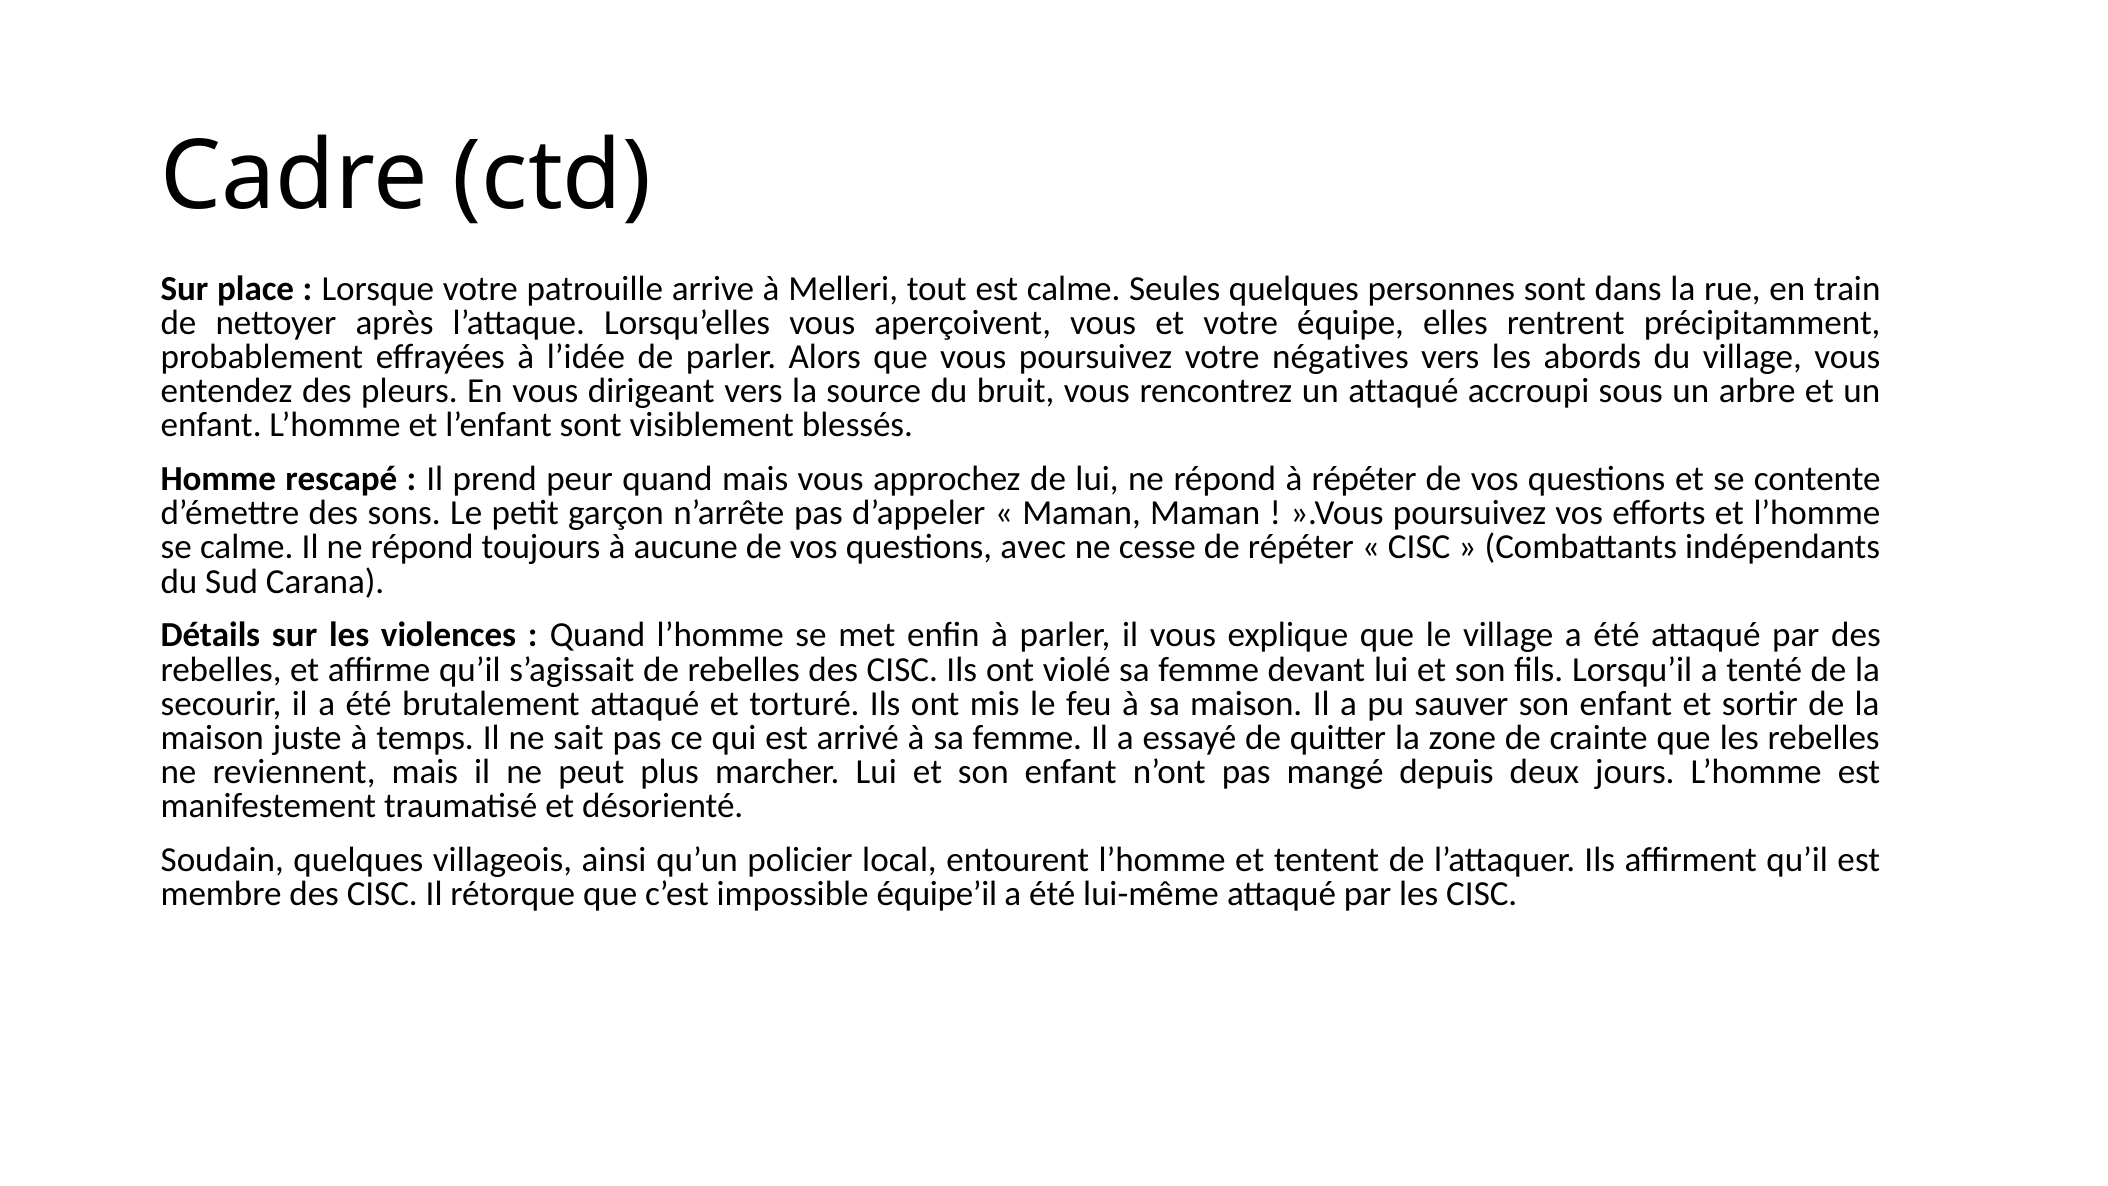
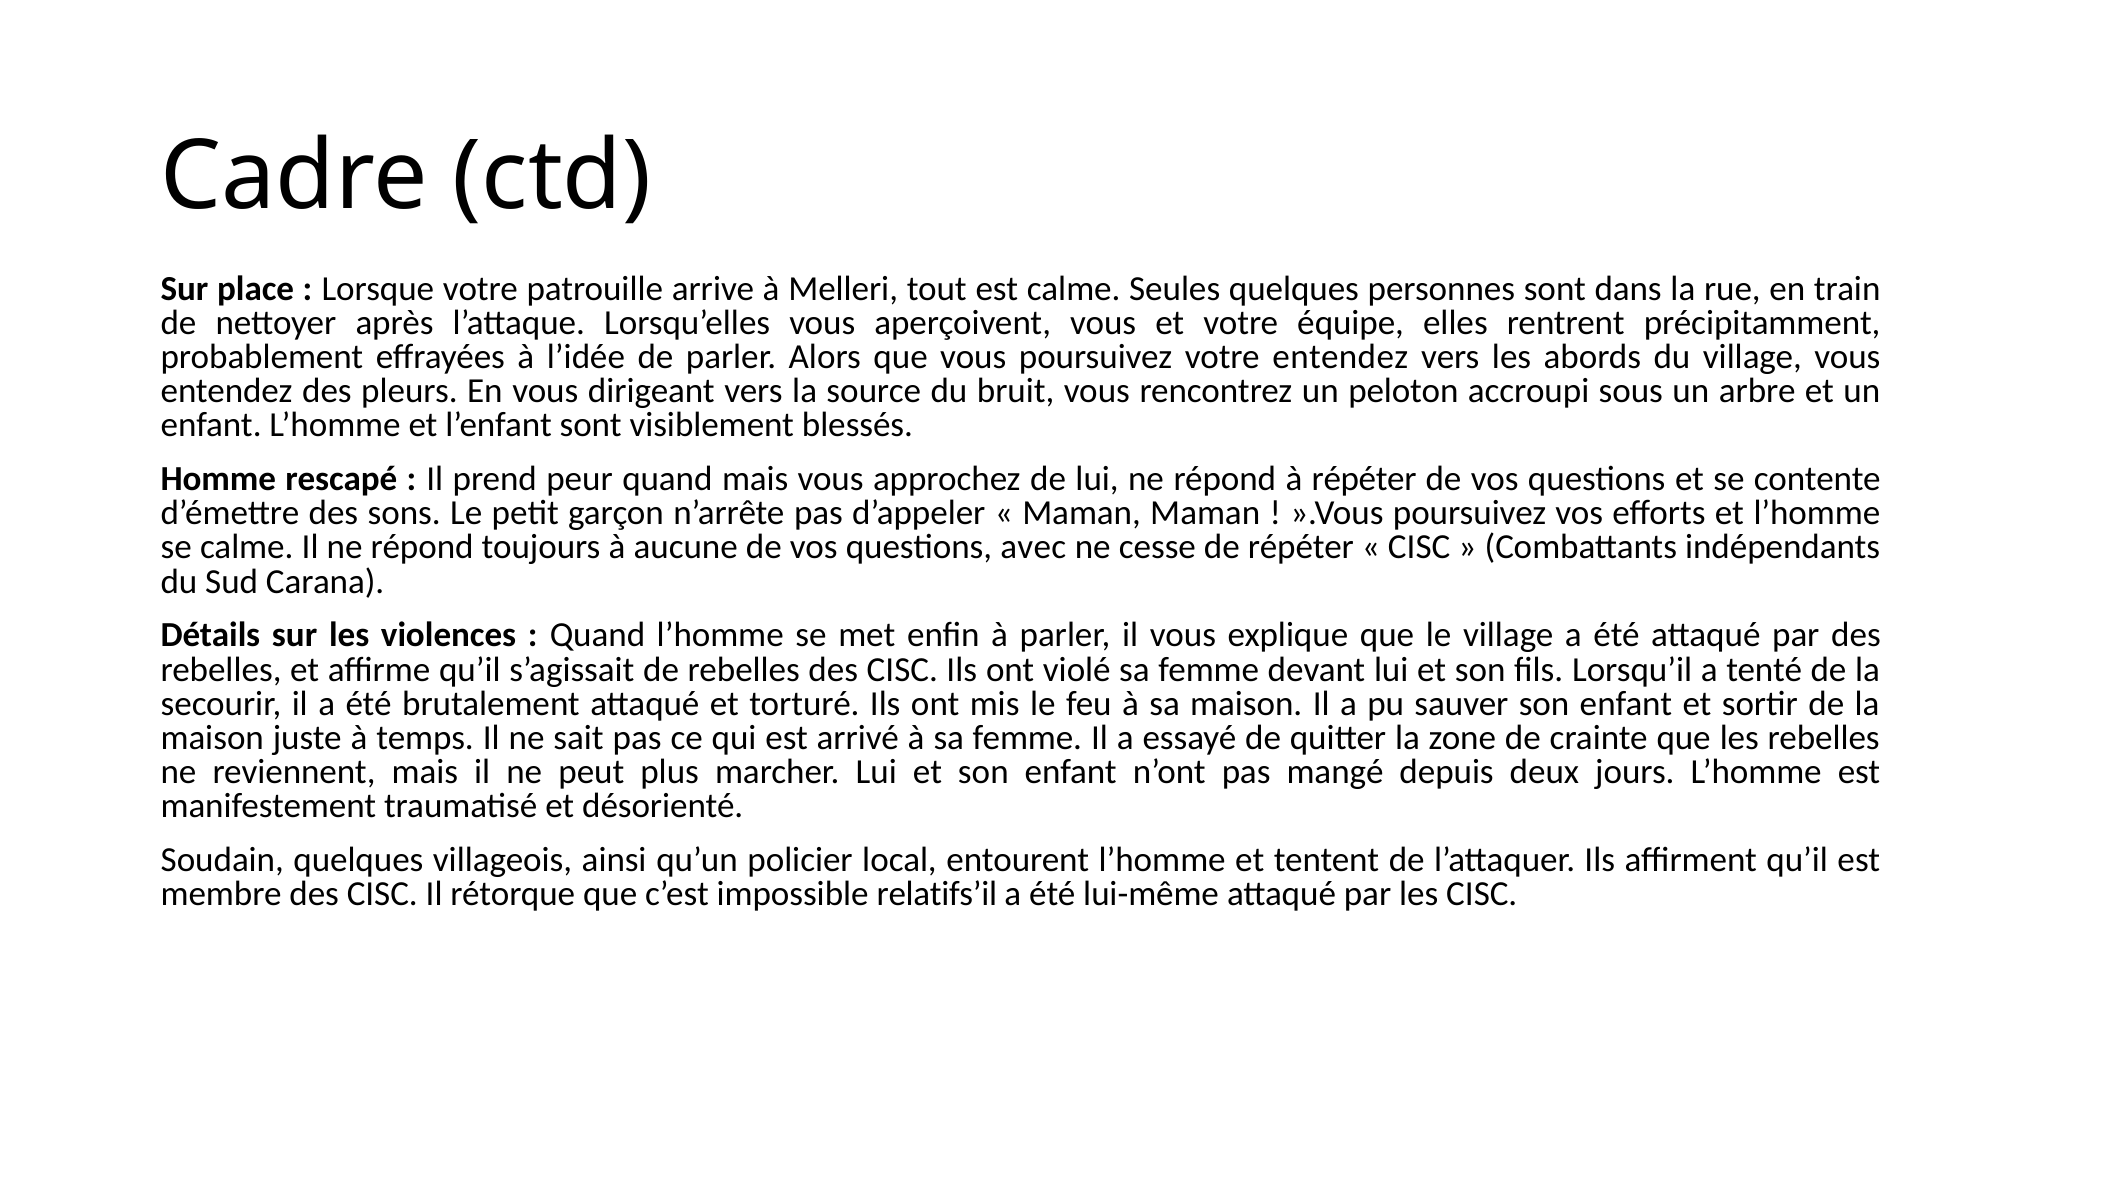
votre négatives: négatives -> entendez (1340, 357)
un attaqué: attaqué -> peloton (1403, 391)
équipe’il: équipe’il -> relatifs’il (937, 894)
